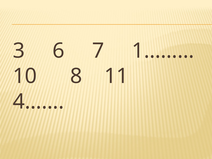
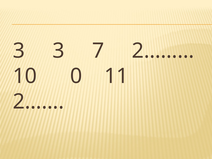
3 6: 6 -> 3 (58, 51)
1………: 1……… -> 2……… (163, 51)
8: 8 -> 0 (76, 76)
4……: 4…… -> 2…… (38, 102)
